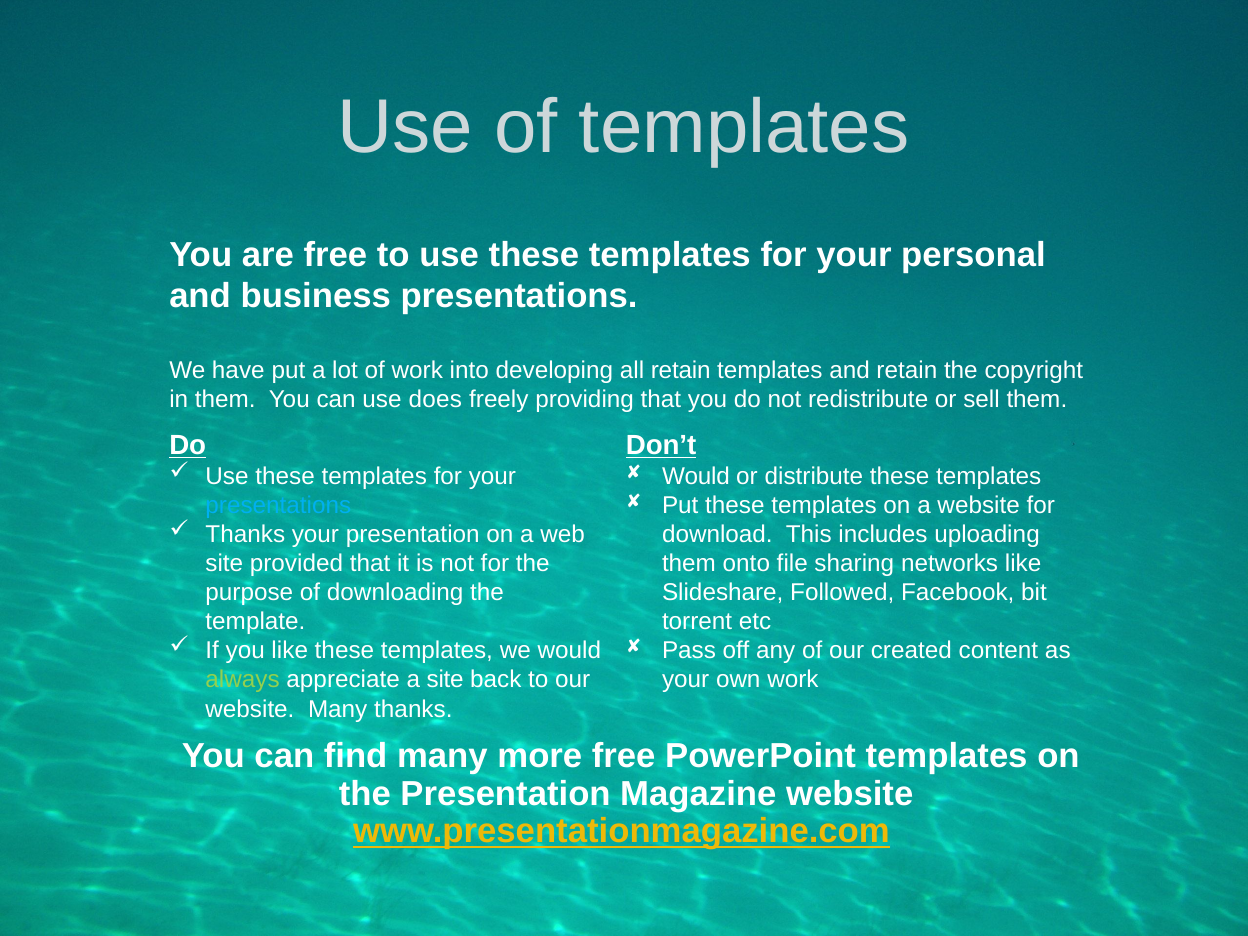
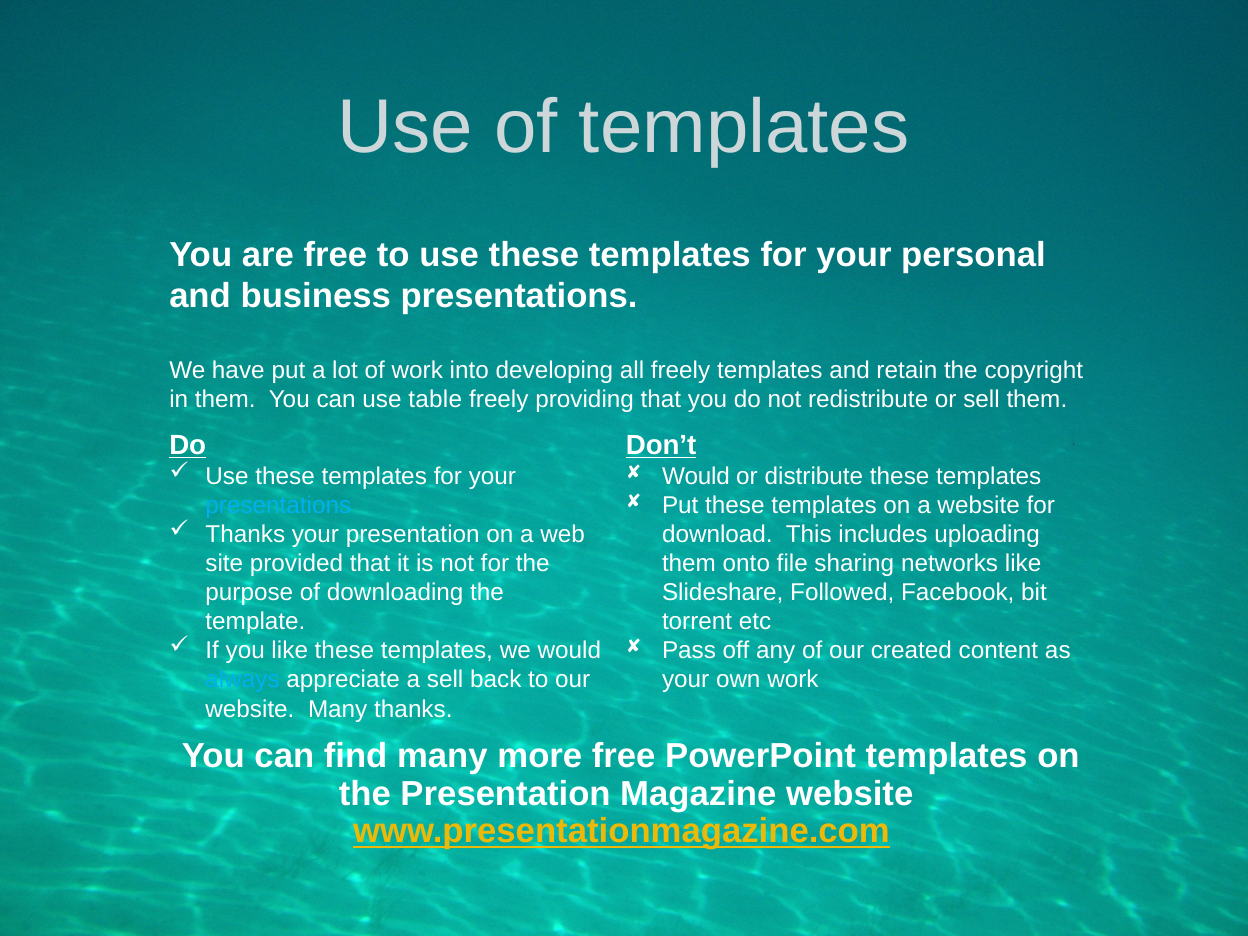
all retain: retain -> freely (681, 370)
does: does -> table (435, 399)
always colour: light green -> light blue (243, 680)
a site: site -> sell (445, 680)
